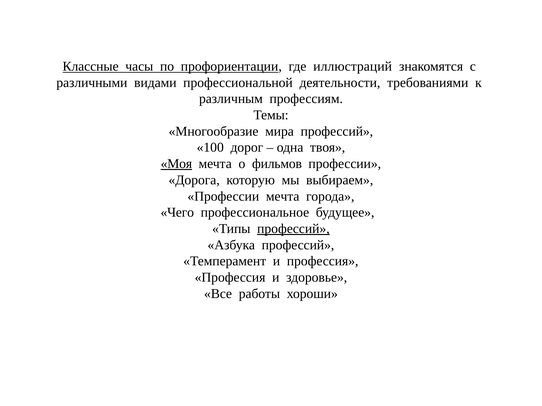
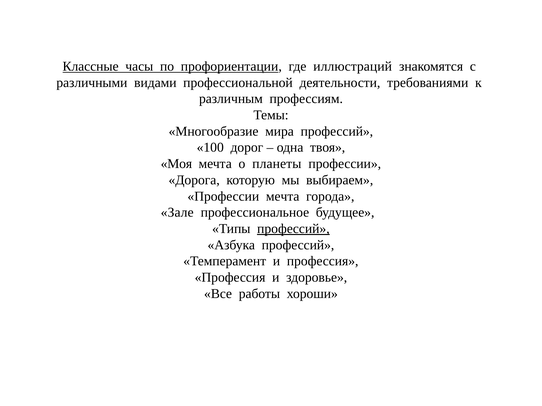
Моя underline: present -> none (176, 164)
фильмов: фильмов -> планеты (277, 164)
Чего: Чего -> Зале (177, 213)
